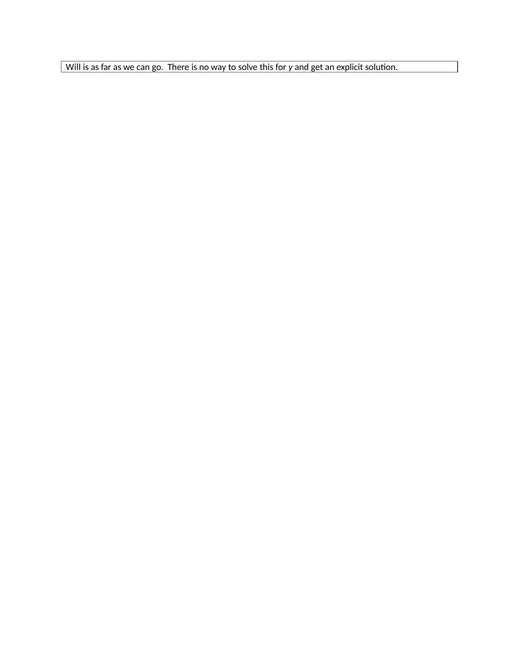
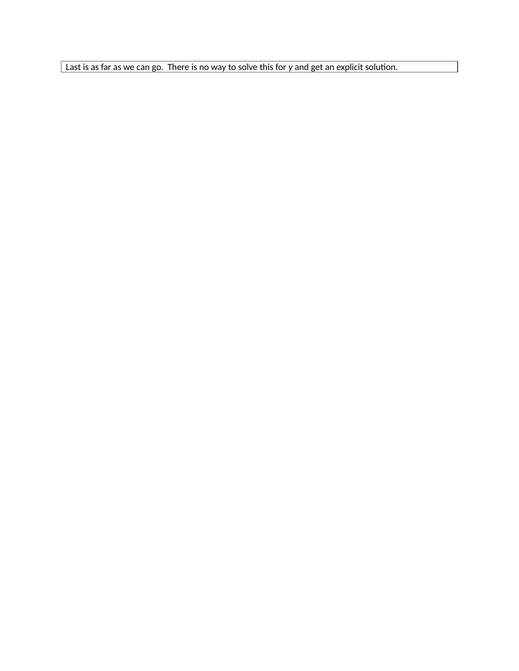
Will: Will -> Last (73, 67)
